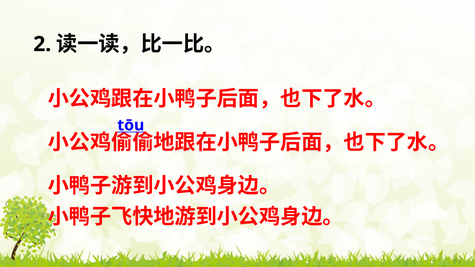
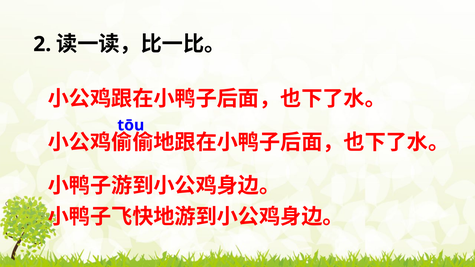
tōu underline: present -> none (131, 125)
